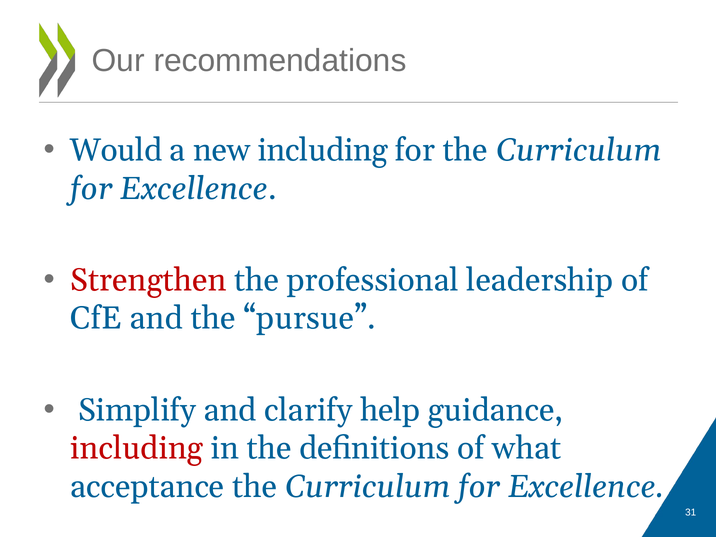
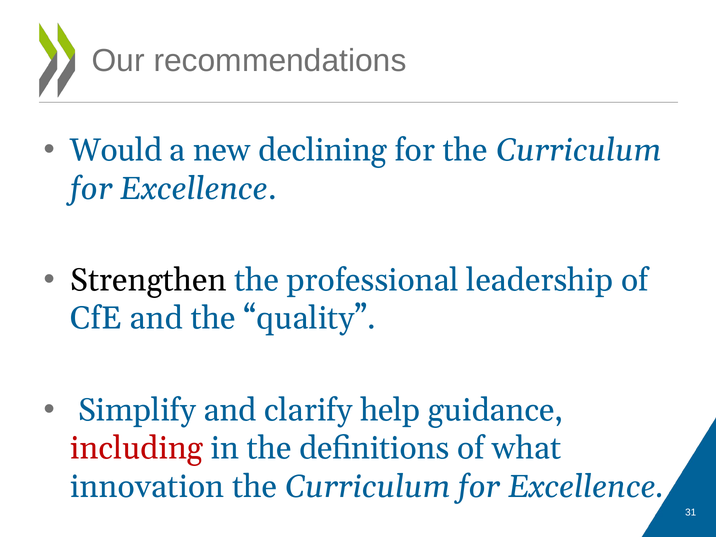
new including: including -> declining (323, 150)
Strengthen colour: red -> black (148, 280)
pursue: pursue -> quality (310, 318)
acceptance: acceptance -> innovation (147, 487)
